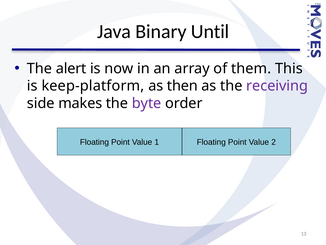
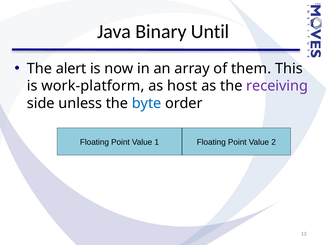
keep-platform: keep-platform -> work-platform (93, 86)
then: then -> host (182, 86)
makes: makes -> unless (80, 103)
byte colour: purple -> blue (147, 103)
